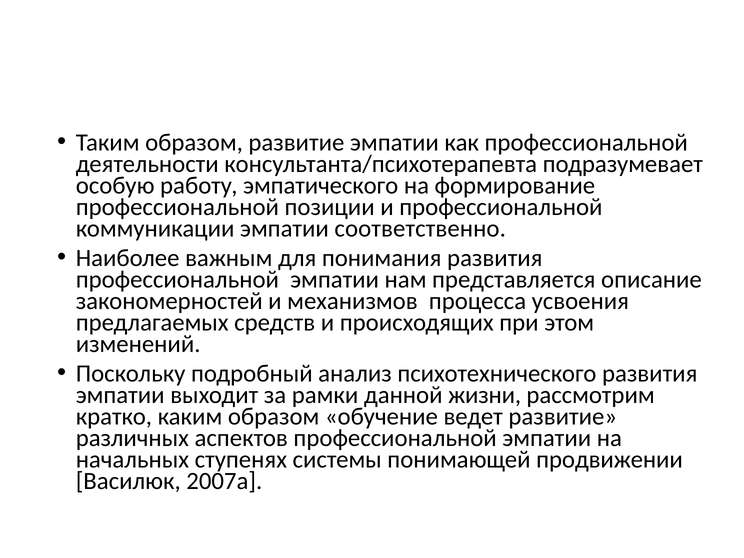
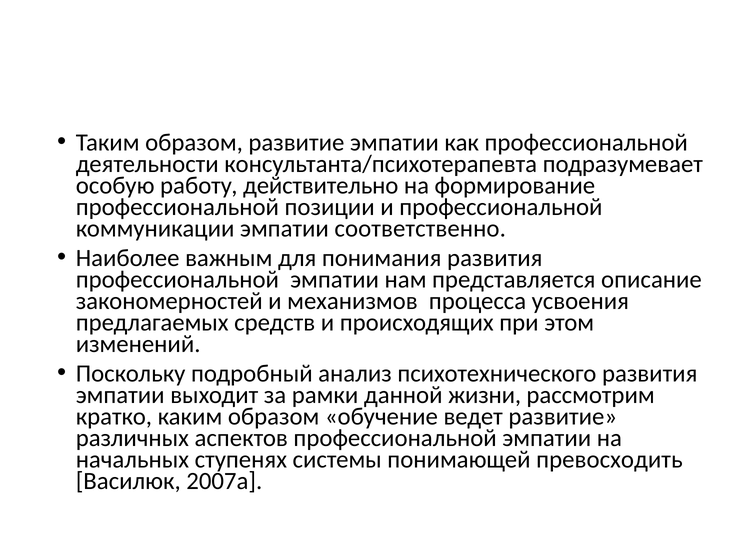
эмпатического: эмпатического -> действительно (321, 186)
продвижении: продвижении -> превосходить (609, 460)
